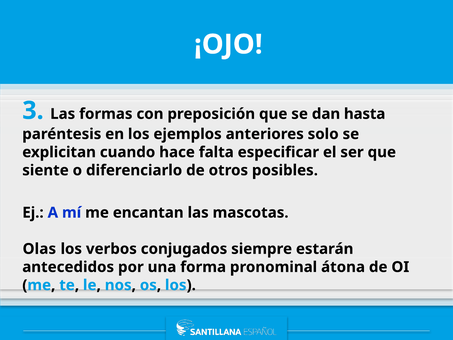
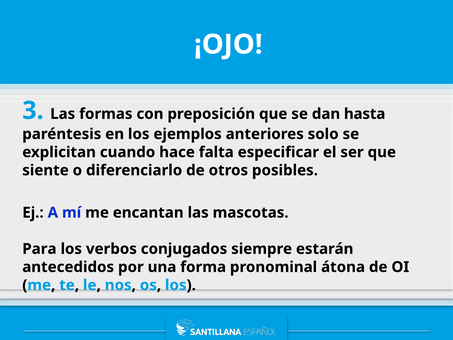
Olas: Olas -> Para (39, 249)
